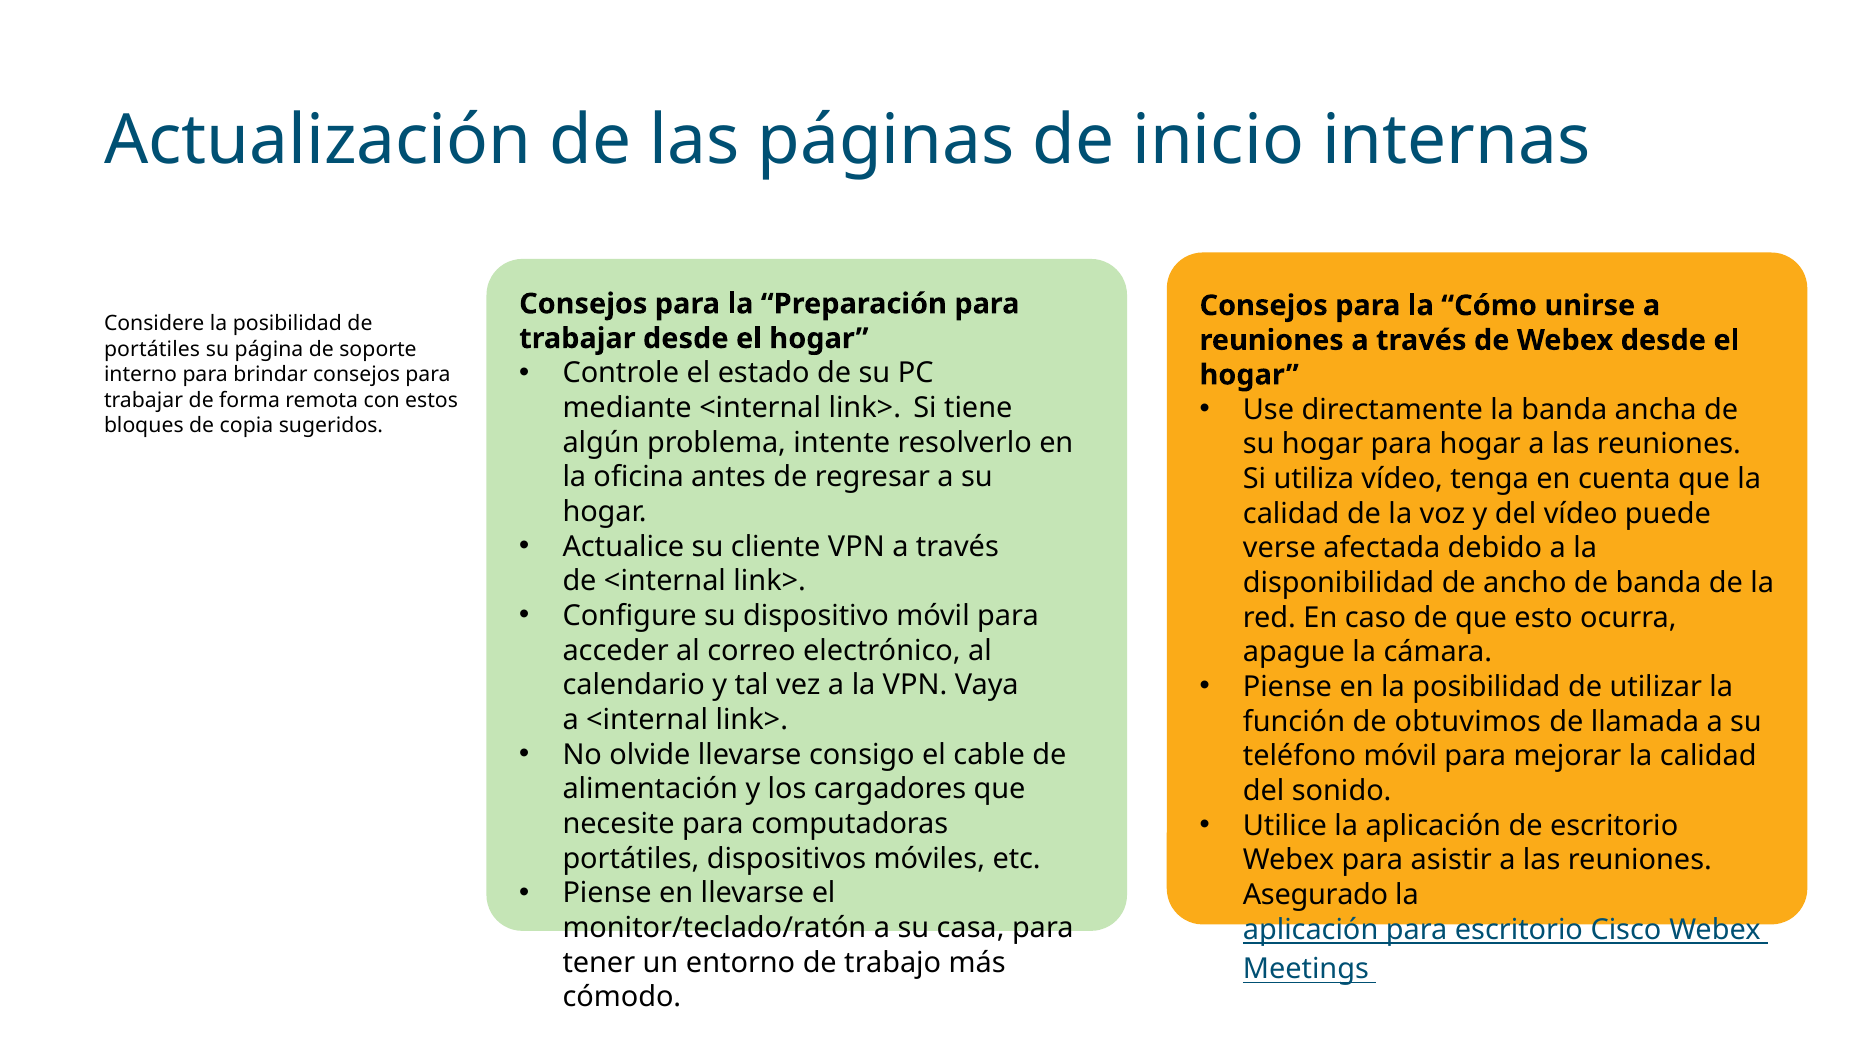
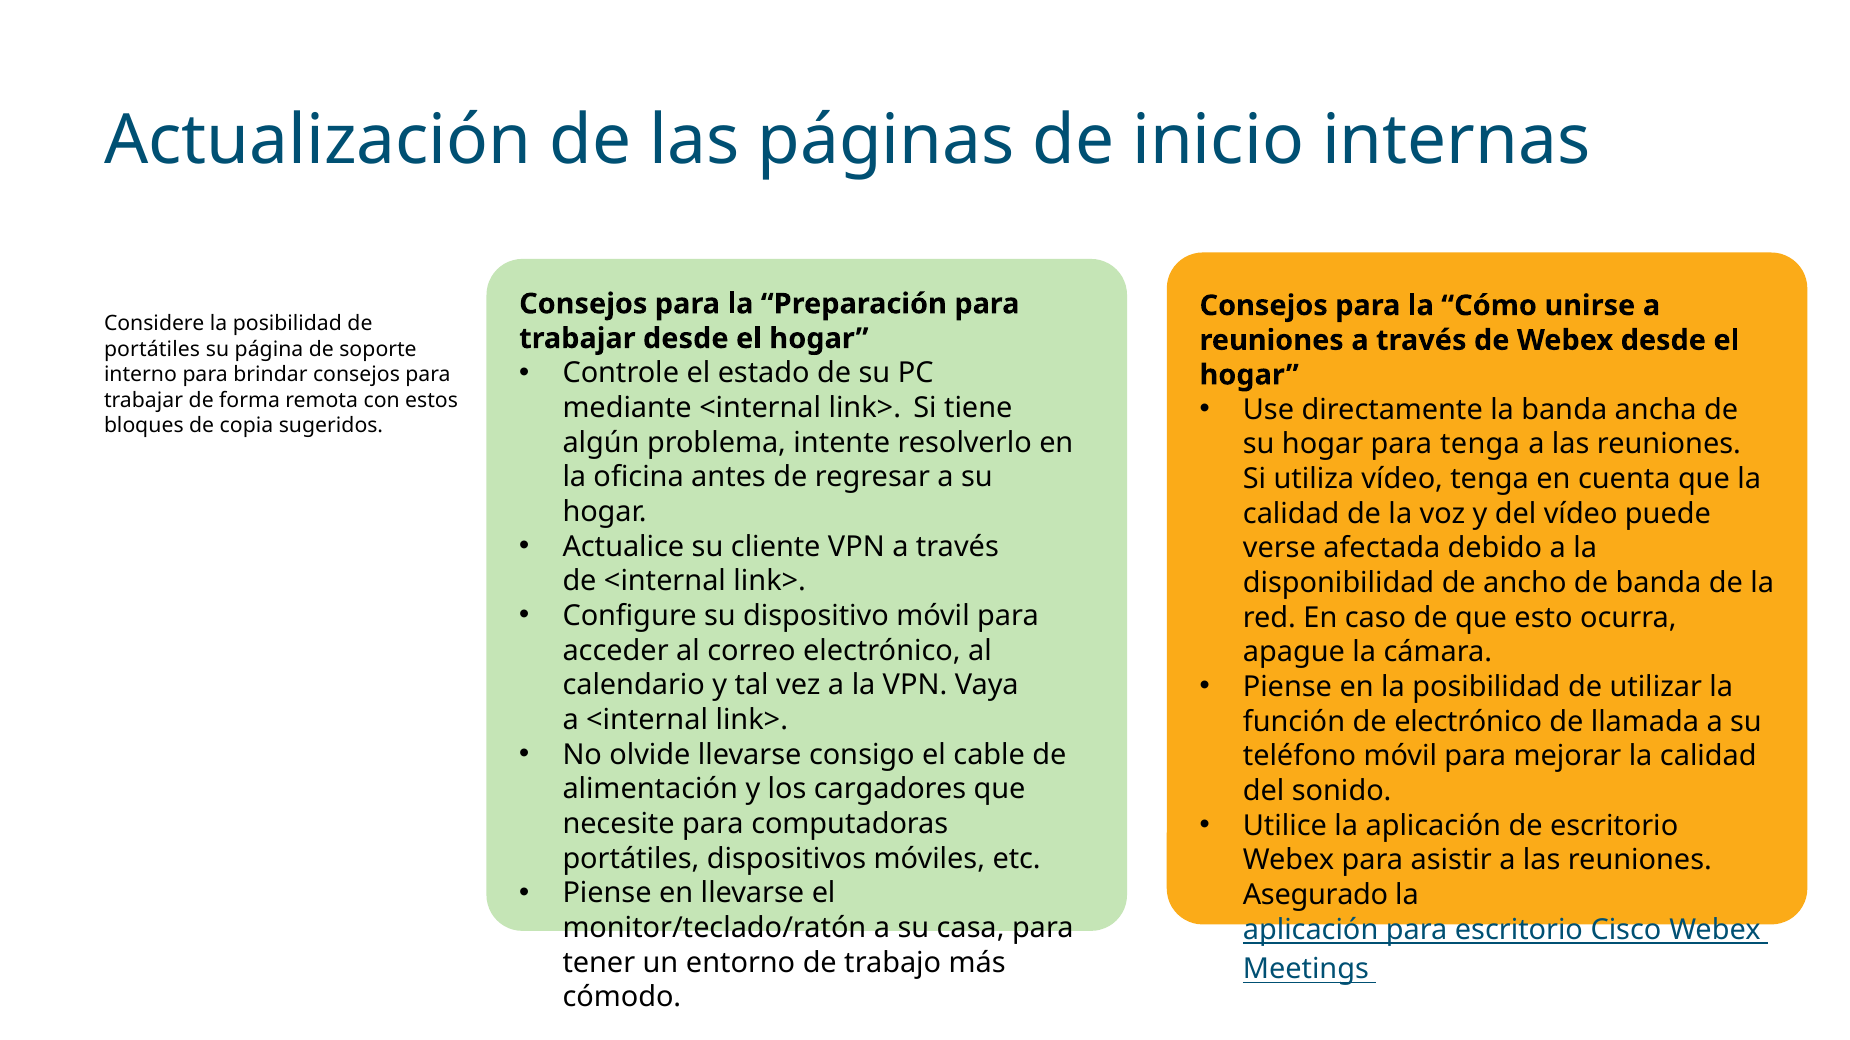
para hogar: hogar -> tenga (1480, 445)
de obtuvimos: obtuvimos -> electrónico (1468, 722)
